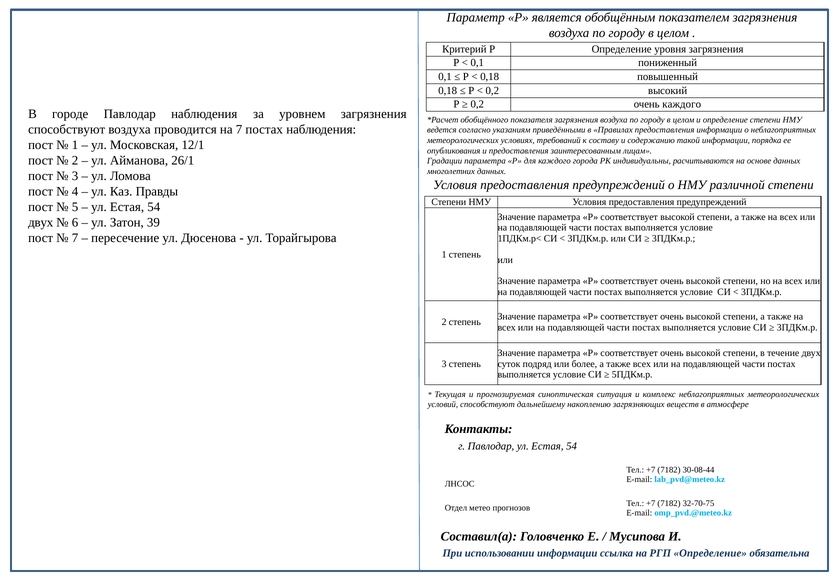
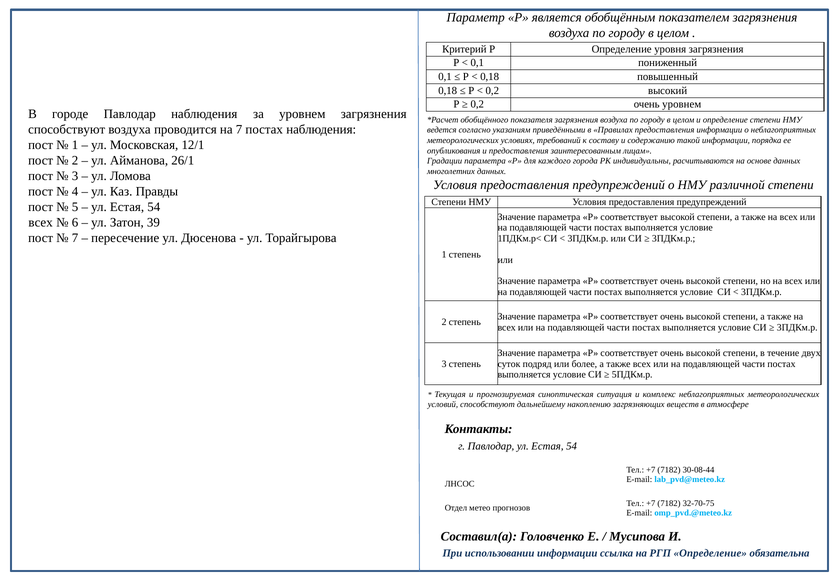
очень каждого: каждого -> уровнем (682, 104)
двух: двух -> всех (41, 222)
